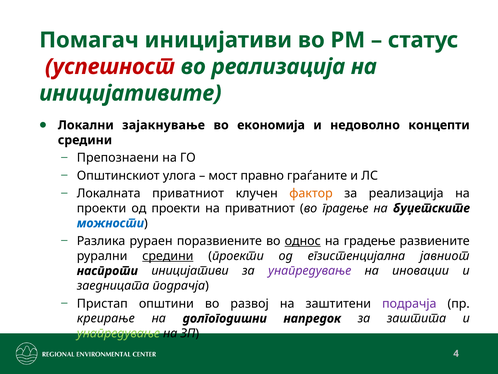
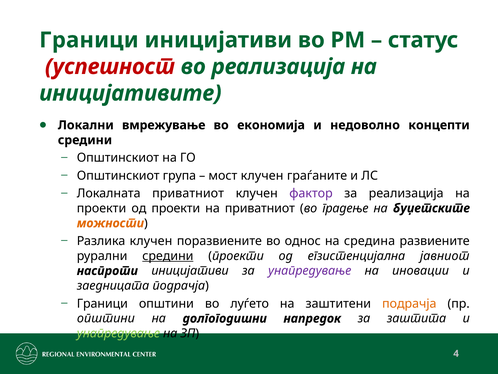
Помагач: Помагач -> Граници (89, 40)
зајакнување: зајакнување -> вмрежување (164, 125)
Препознаени: Препознаени -> Општинскиот (118, 158)
улога: улога -> група (179, 175)
мост правно: правно -> клучен (262, 175)
фактор colour: orange -> purple (311, 193)
можности colour: blue -> orange (110, 223)
Разлика рураен: рураен -> клучен (151, 241)
однос underline: present -> none (303, 241)
на градење: градење -> средина (370, 241)
Пристап: Пристап -> Граници (102, 303)
развој: развој -> луѓето (250, 303)
подрачја colour: purple -> orange (409, 303)
креирање: креирање -> општини (106, 318)
